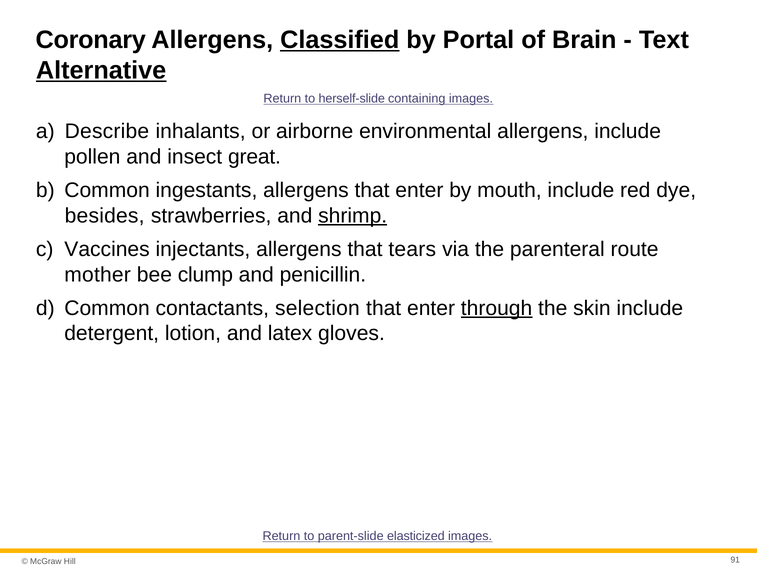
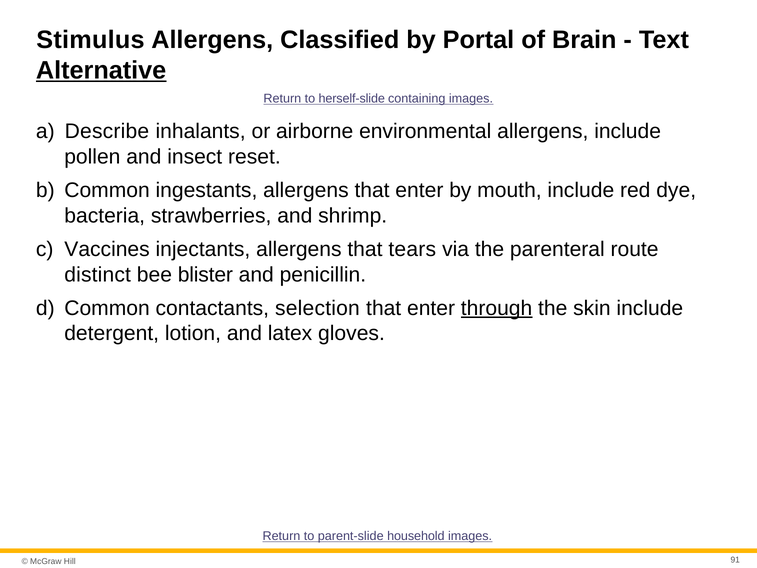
Coronary: Coronary -> Stimulus (90, 40)
Classified underline: present -> none (340, 40)
great: great -> reset (254, 157)
besides: besides -> bacteria (105, 216)
shrimp underline: present -> none (353, 216)
mother: mother -> distinct (98, 274)
clump: clump -> blister (205, 274)
elasticized: elasticized -> household (416, 536)
